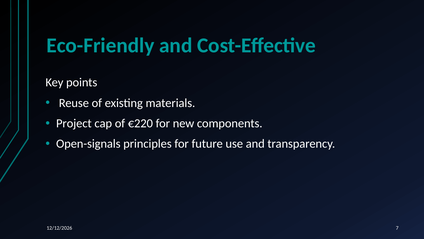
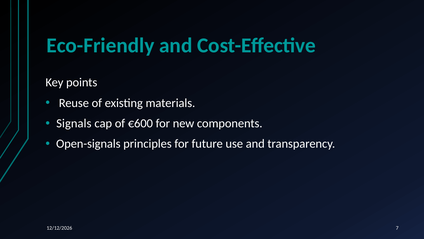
Project: Project -> Signals (74, 123)
€220: €220 -> €600 (140, 123)
